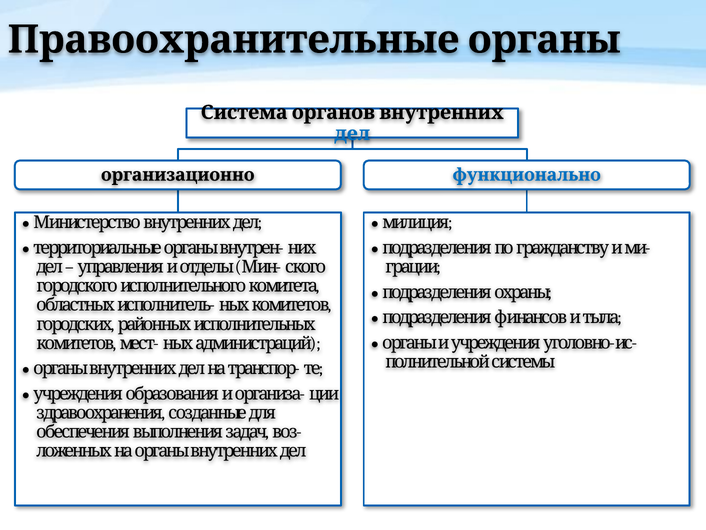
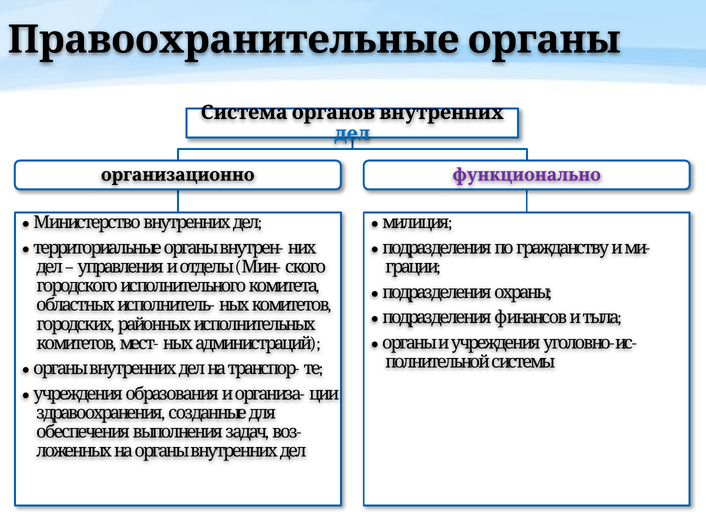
функционально colour: blue -> purple (527, 175)
